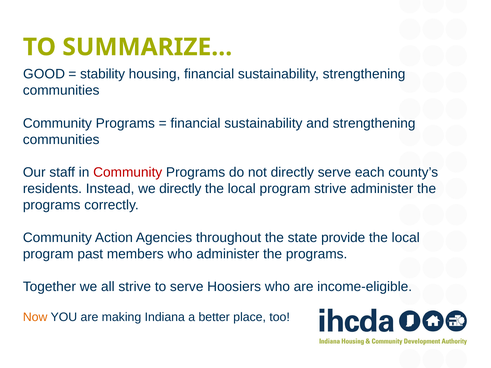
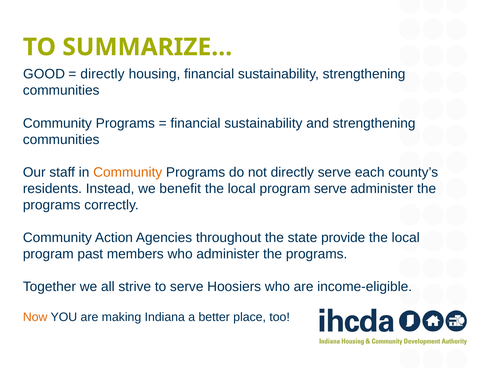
stability: stability -> directly (102, 74)
Community colour: red -> orange (128, 172)
we directly: directly -> benefit (180, 189)
program strive: strive -> serve (330, 189)
